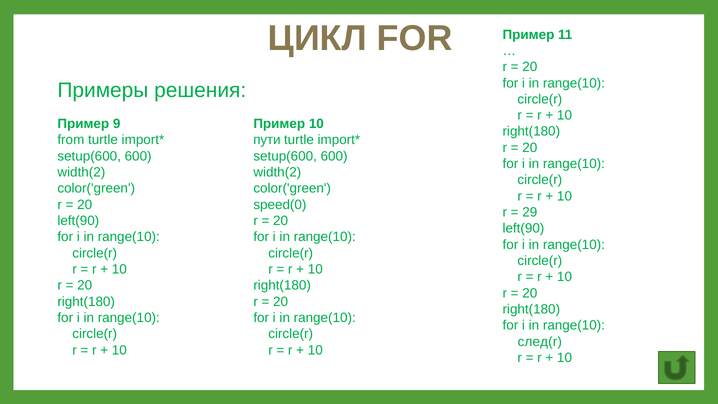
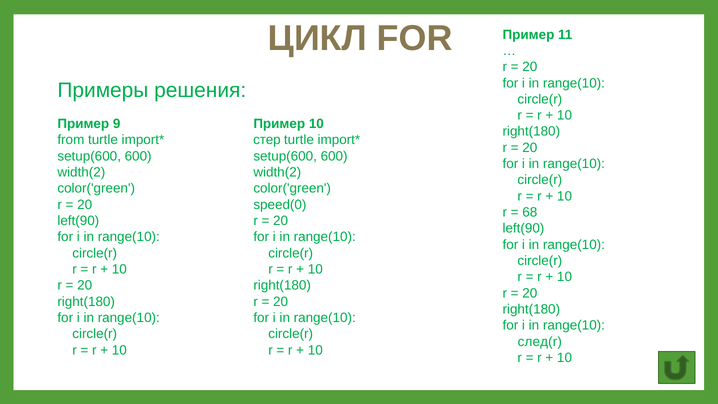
пути: пути -> стер (267, 140)
29: 29 -> 68 (530, 212)
